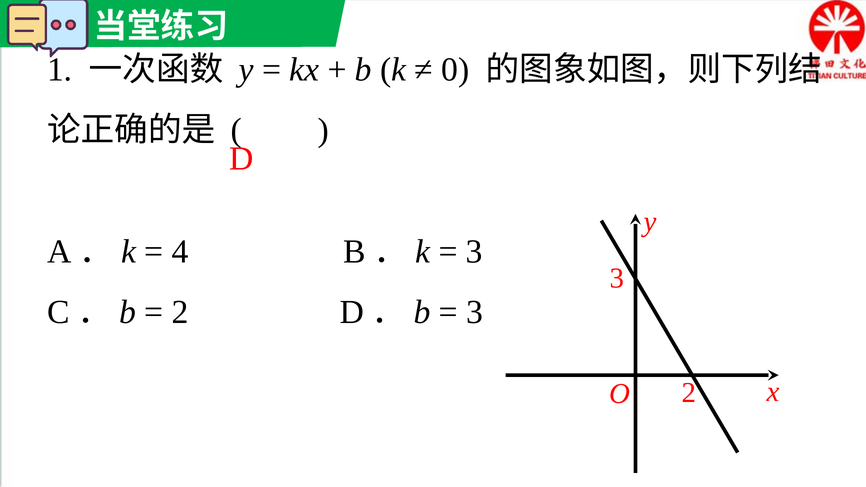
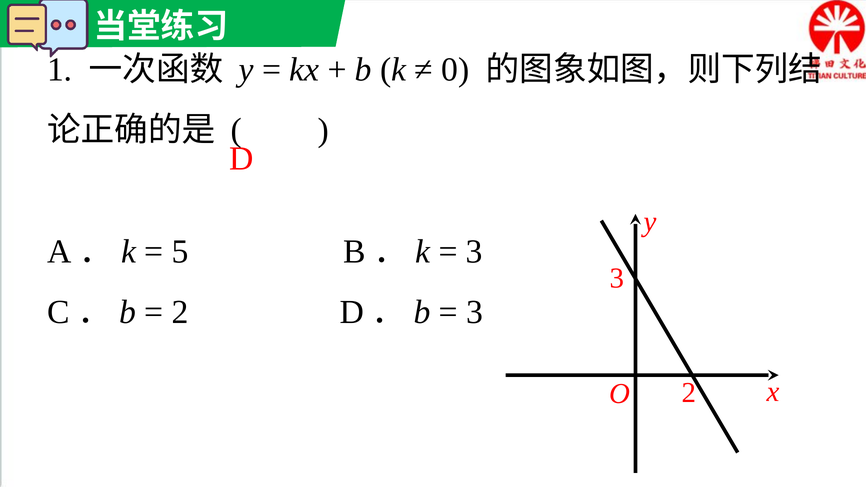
4: 4 -> 5 (180, 251)
